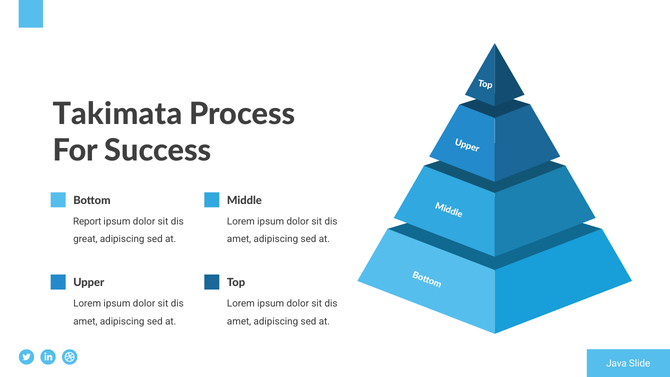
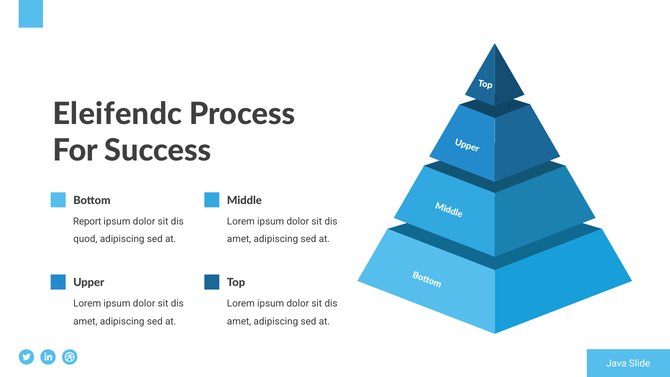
Takimata: Takimata -> Eleifendc (117, 114)
great: great -> quod (85, 239)
